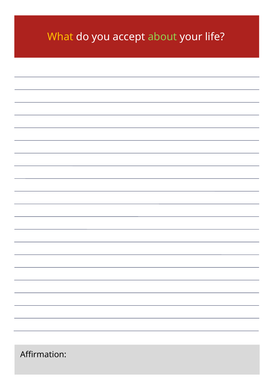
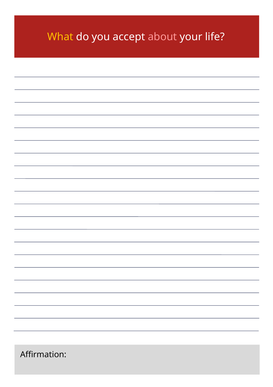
about colour: light green -> pink (162, 37)
